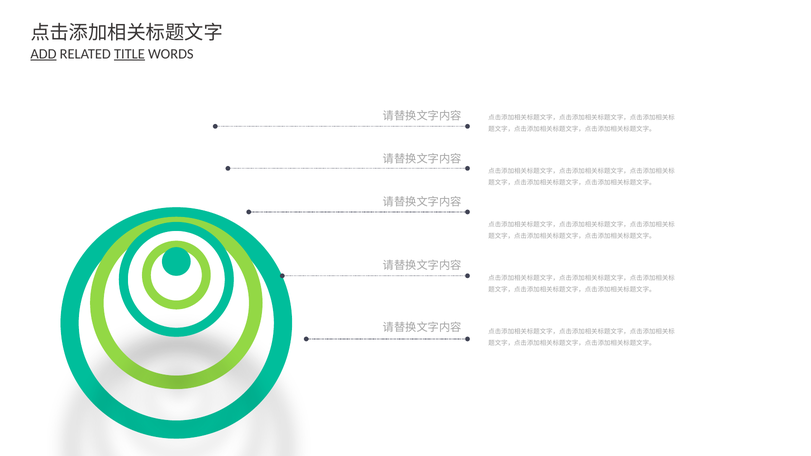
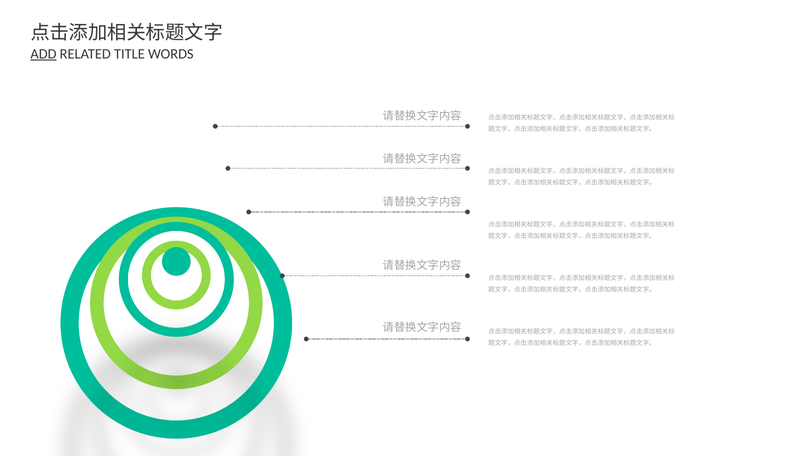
TITLE underline: present -> none (129, 54)
